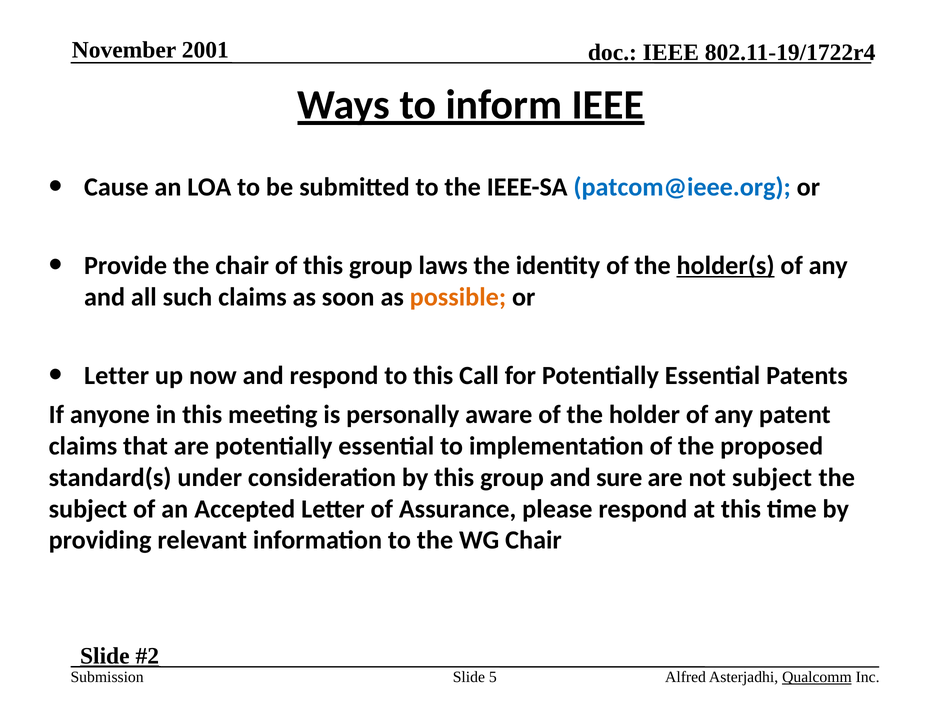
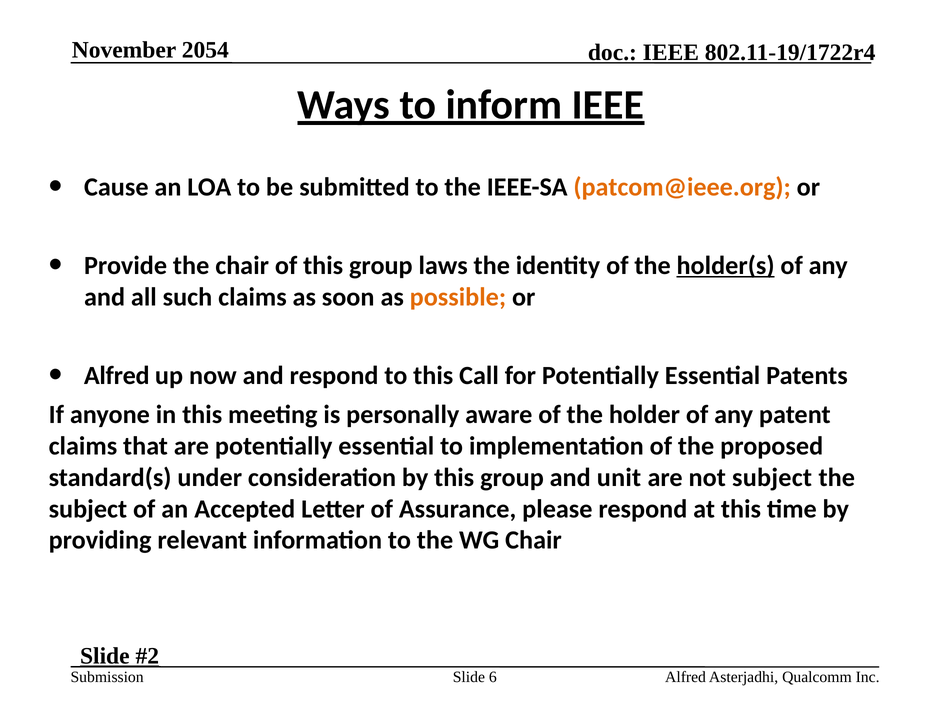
2001: 2001 -> 2054 (205, 50)
patcom@ieee.org colour: blue -> orange (682, 187)
Letter: Letter -> Alfred (117, 376)
sure: sure -> unit (619, 478)
5: 5 -> 6 (493, 678)
Qualcomm underline: present -> none (817, 678)
